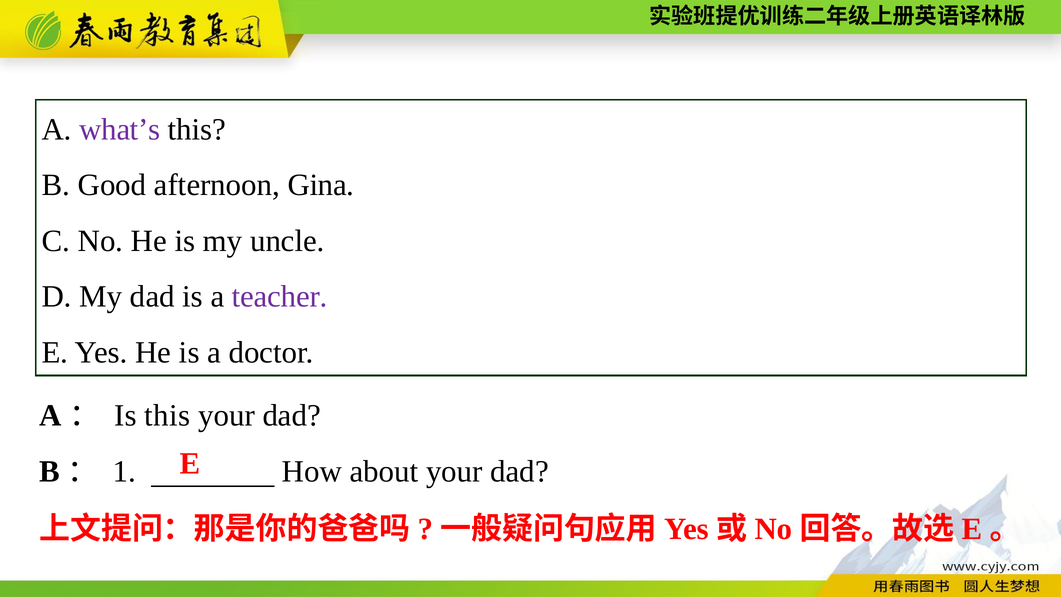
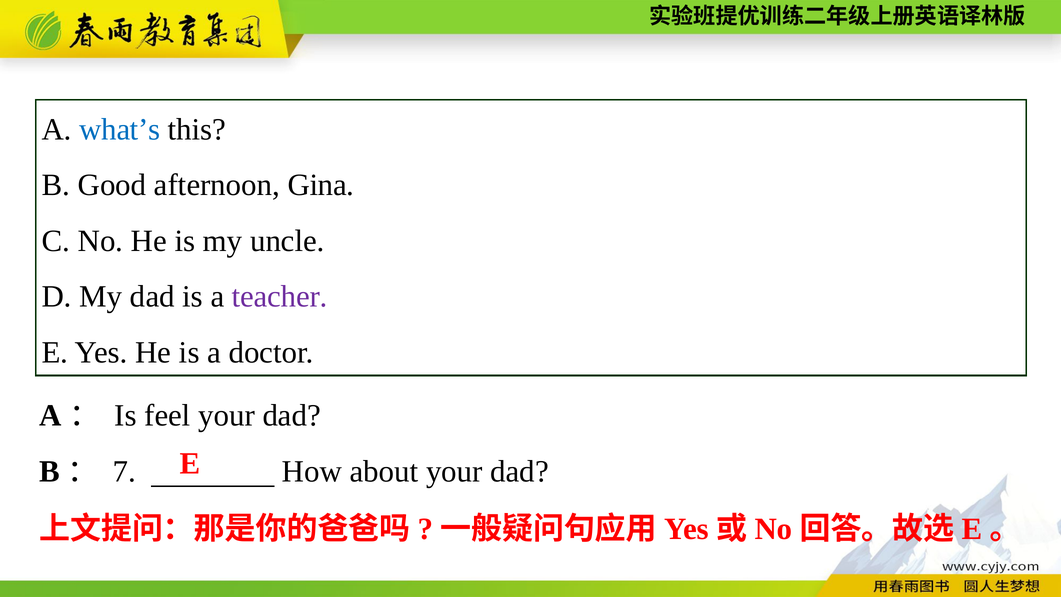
what’s colour: purple -> blue (120, 129)
Is this: this -> feel (167, 416)
1: 1 -> 7 (124, 471)
